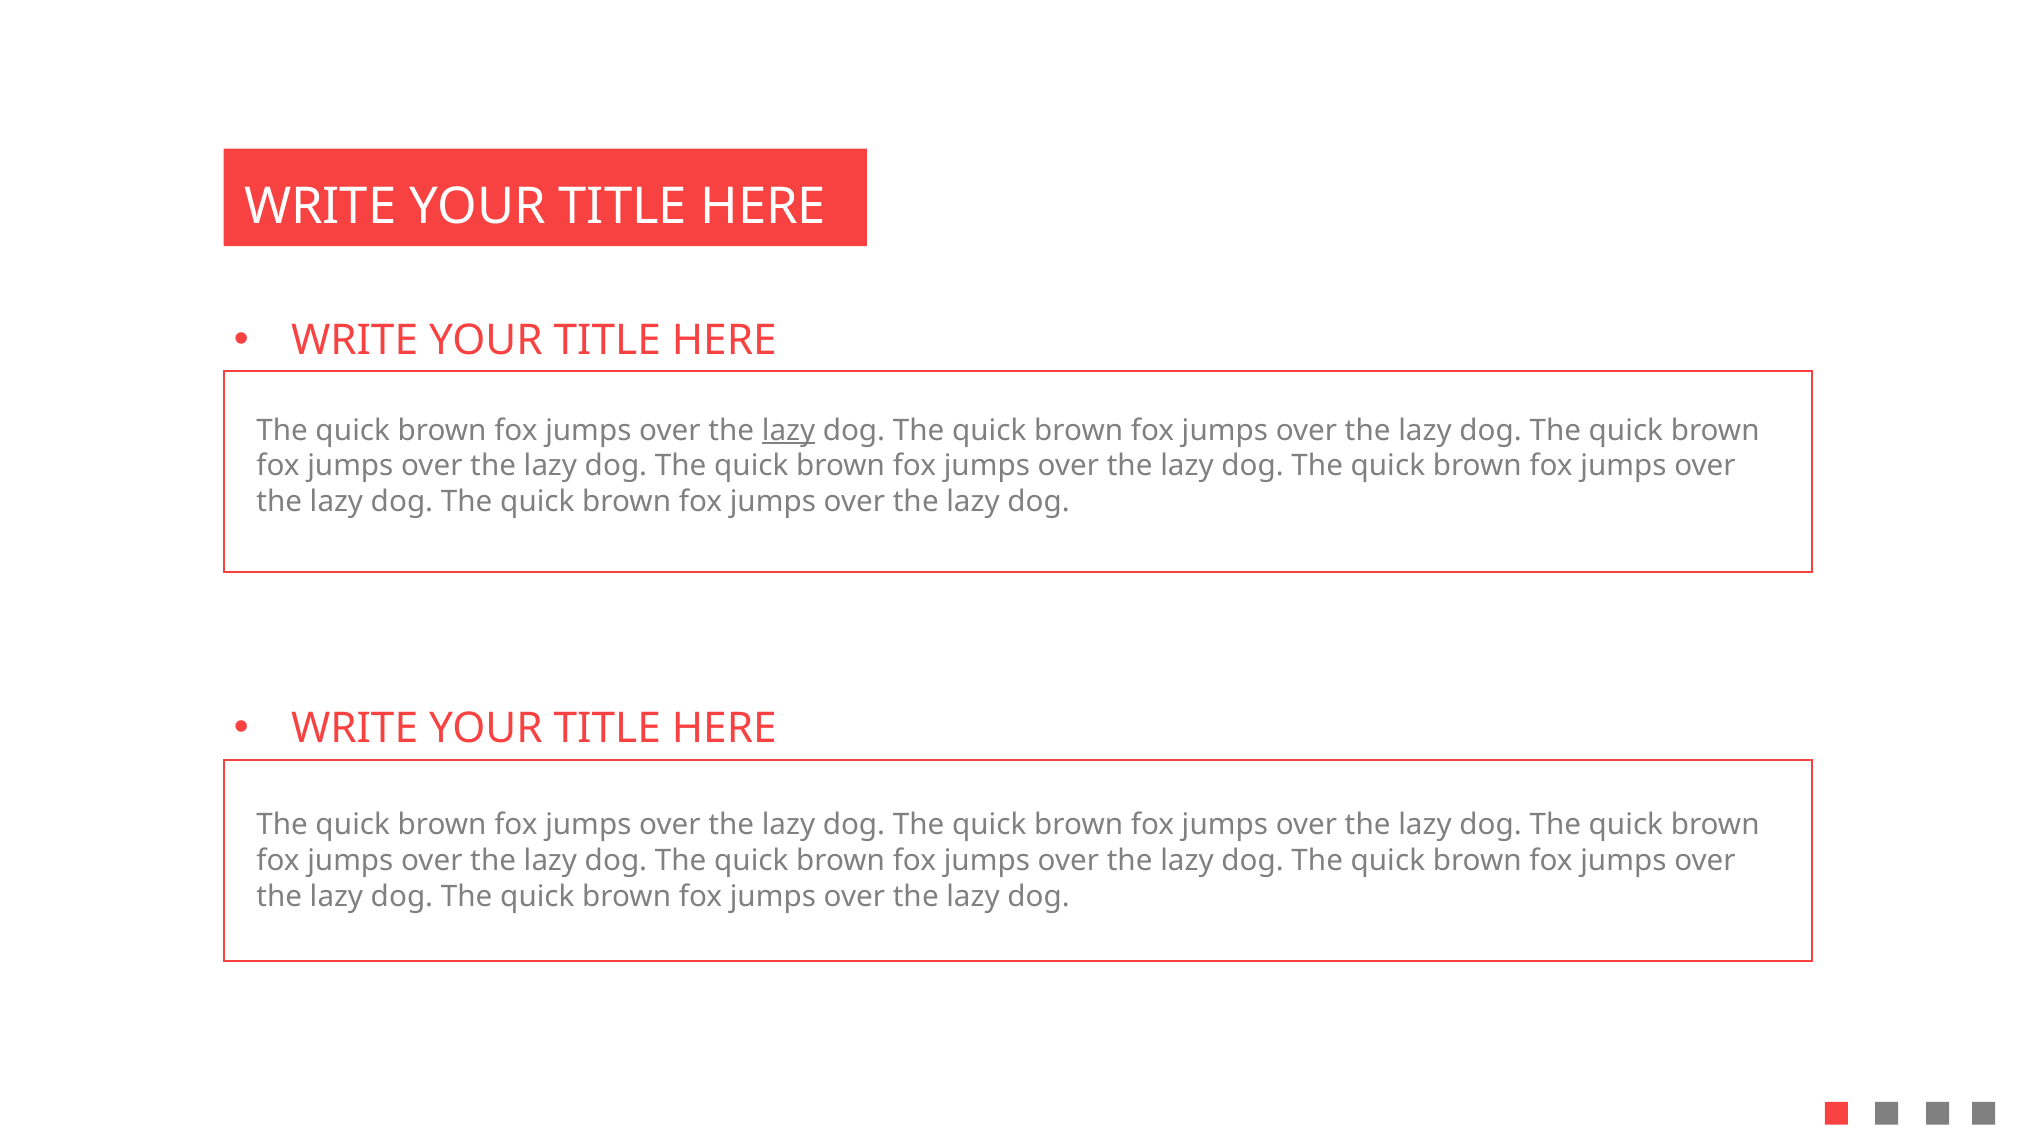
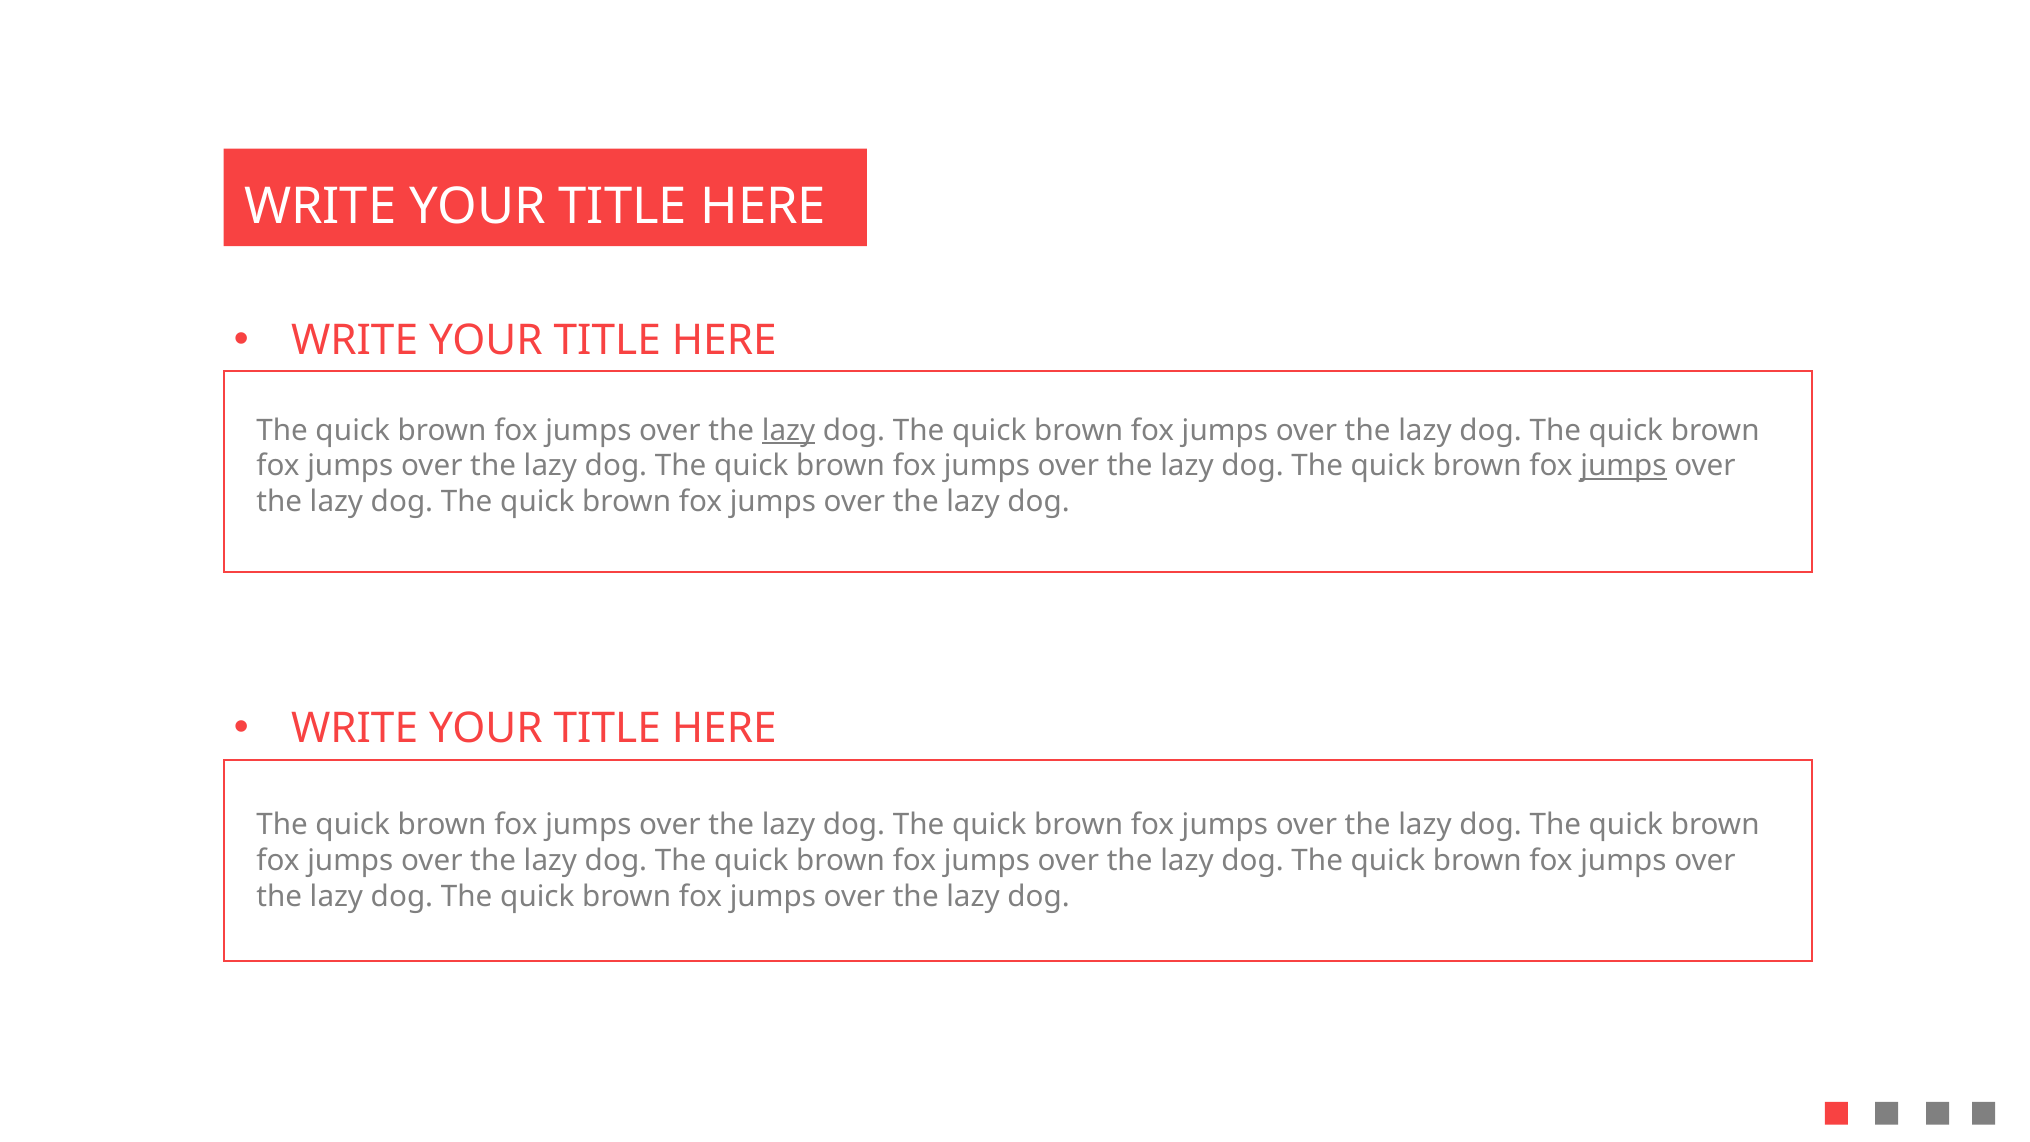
jumps underline: none -> present (1623, 466)
